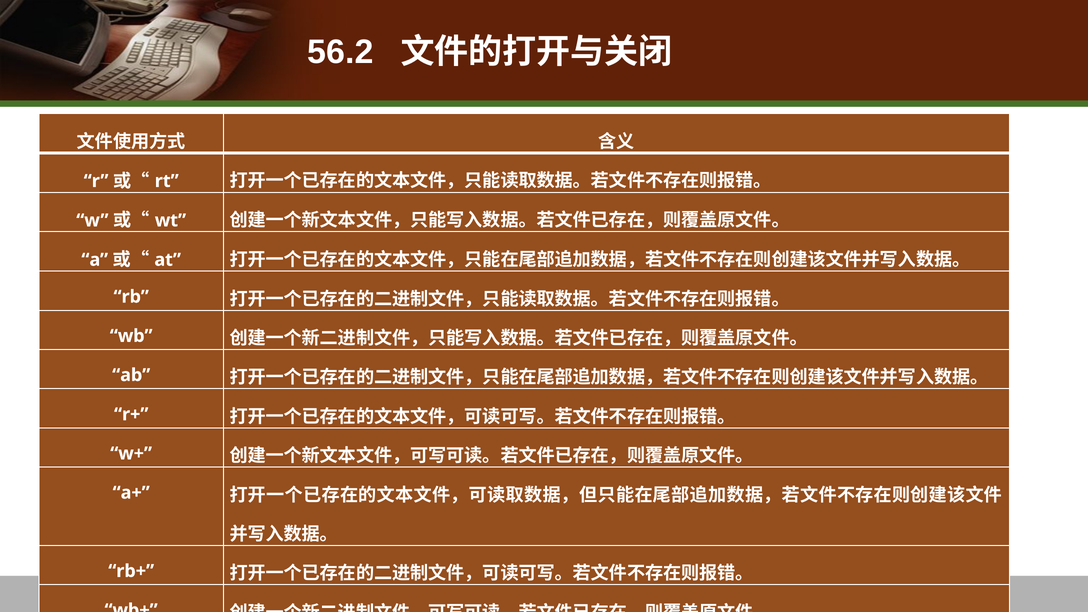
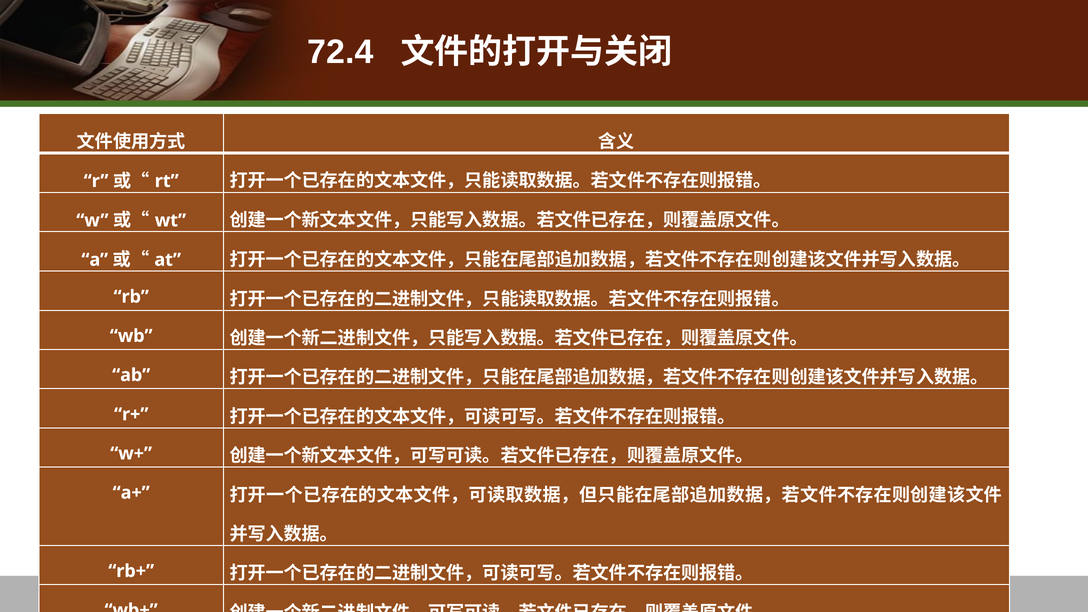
56.2: 56.2 -> 72.4 (340, 52)
